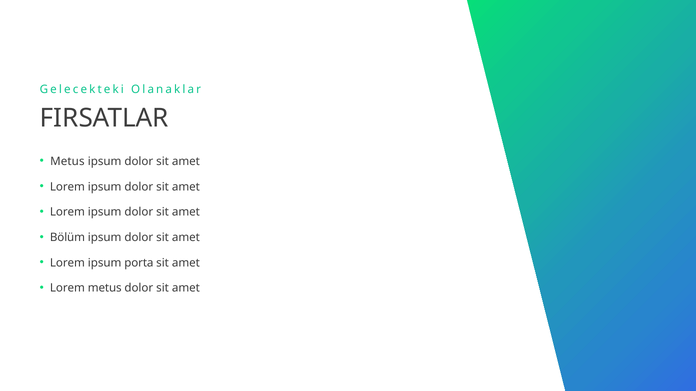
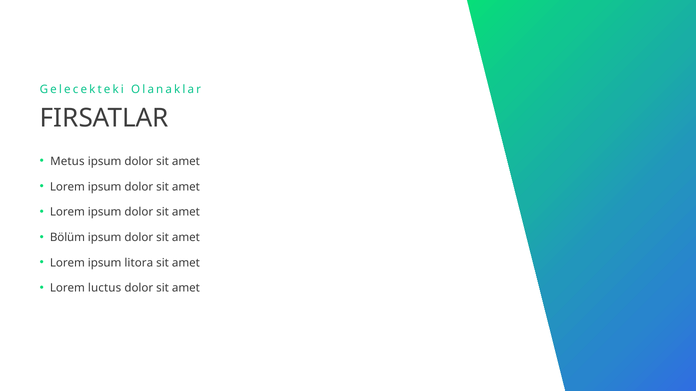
porta: porta -> litora (139, 263)
Lorem metus: metus -> luctus (105, 288)
